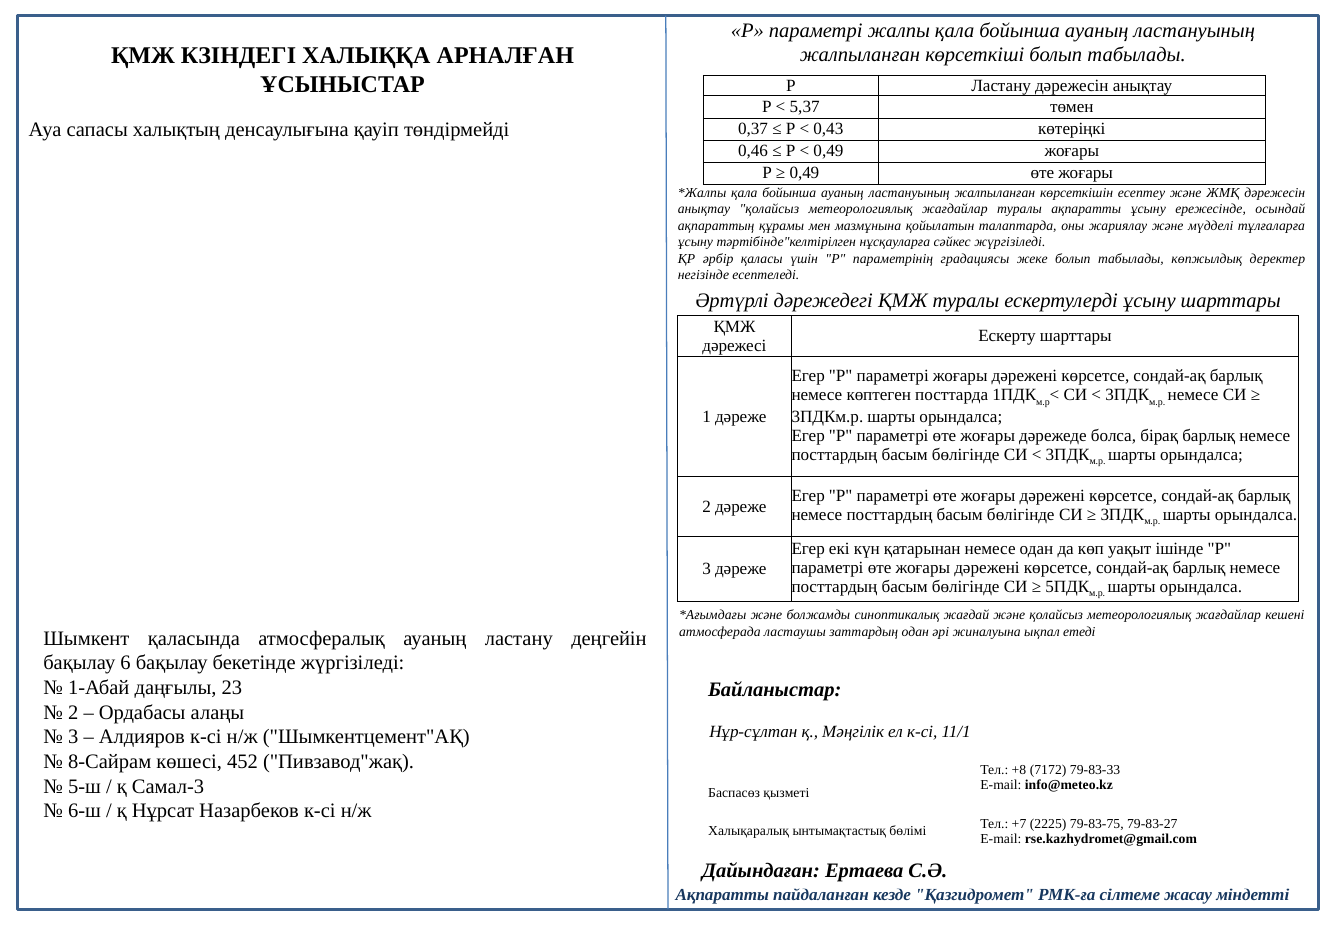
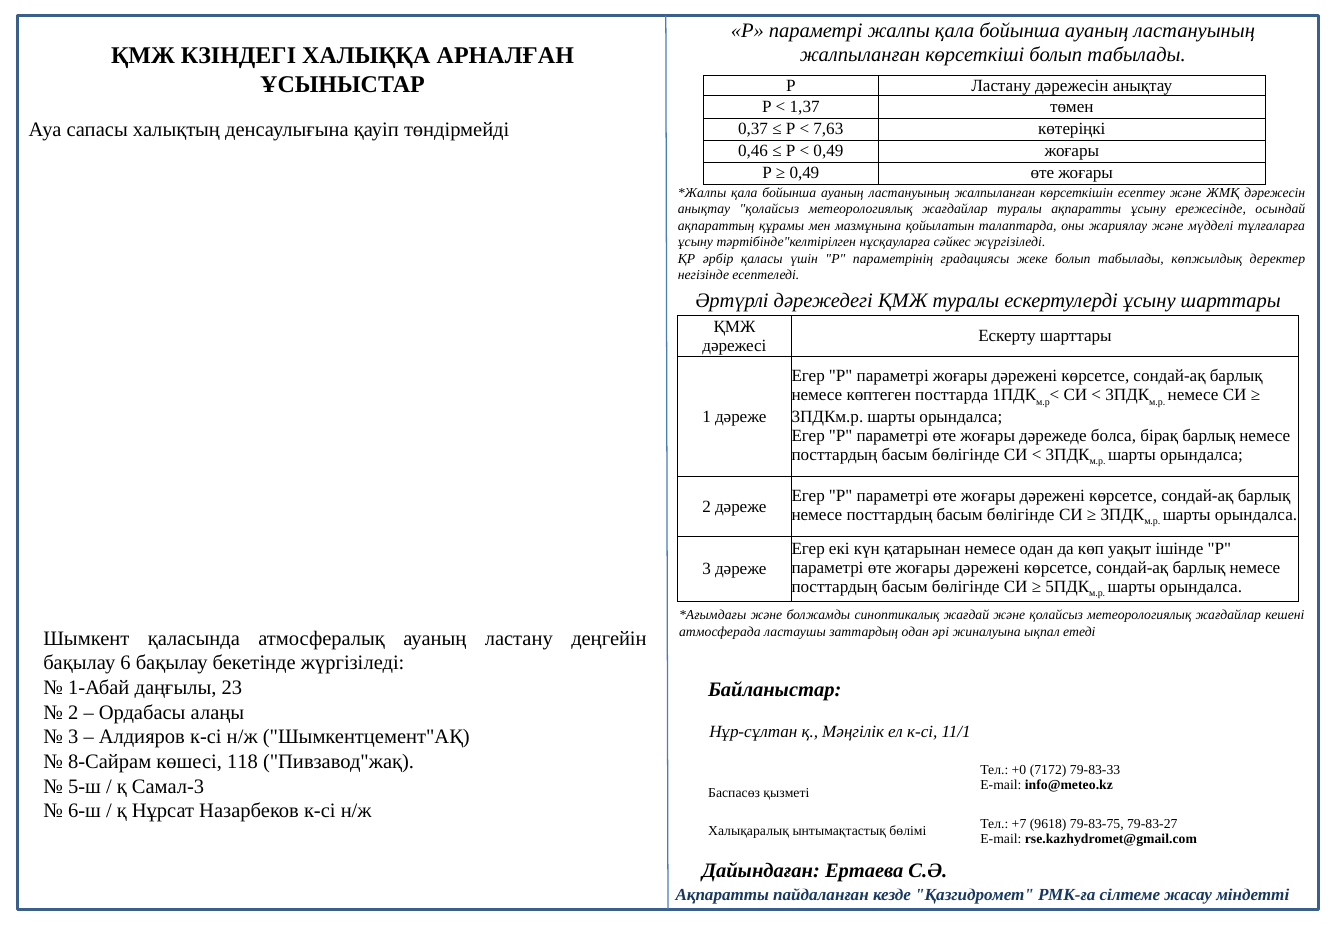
5,37: 5,37 -> 1,37 (805, 107)
0,43: 0,43 -> 7,63 (828, 129)
452: 452 -> 118 (243, 762)
+8: +8 -> +0 (1019, 770)
2225: 2225 -> 9618 (1048, 823)
